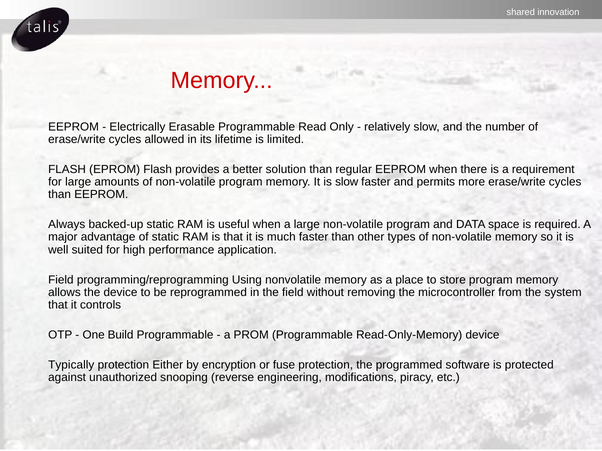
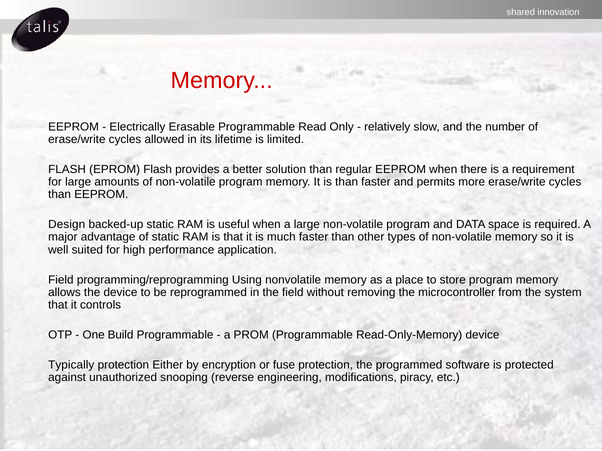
is slow: slow -> than (347, 182)
Always: Always -> Design (67, 225)
